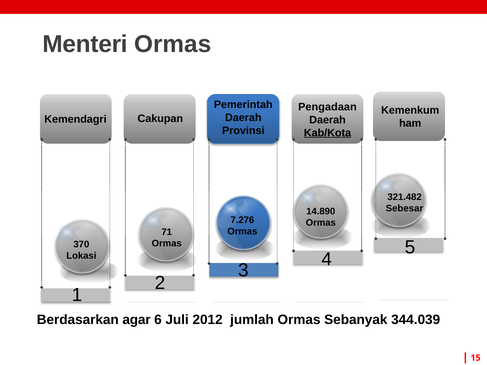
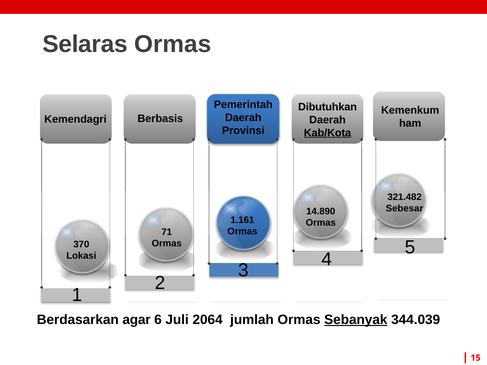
Menteri: Menteri -> Selaras (85, 44)
Pengadaan: Pengadaan -> Dibutuhkan (328, 107)
Cakupan: Cakupan -> Berbasis (160, 119)
7.276: 7.276 -> 1.161 (242, 220)
2012: 2012 -> 2064 (208, 320)
Sebanyak underline: none -> present (356, 320)
